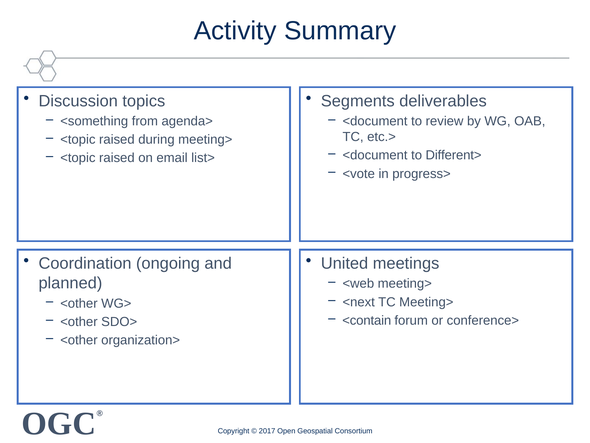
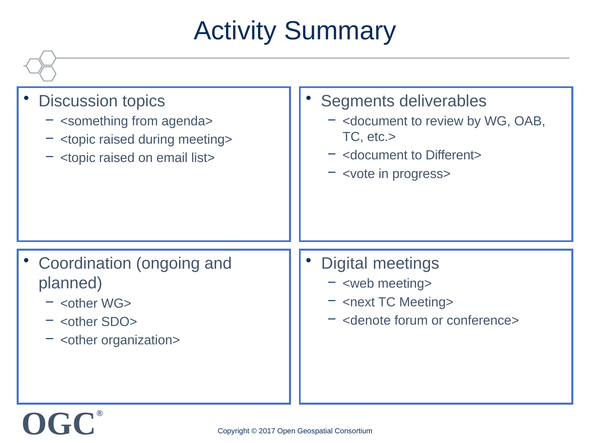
United: United -> Digital (344, 263)
<contain: <contain -> <denote (367, 320)
